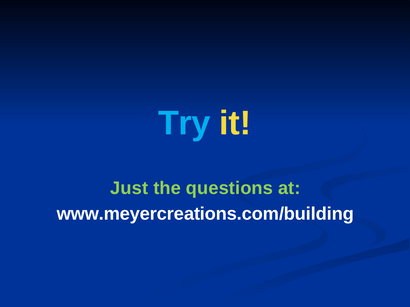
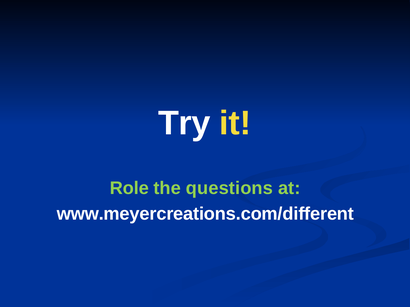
Try colour: light blue -> white (184, 123)
Just: Just -> Role (129, 189)
www.meyercreations.com/building: www.meyercreations.com/building -> www.meyercreations.com/different (205, 214)
